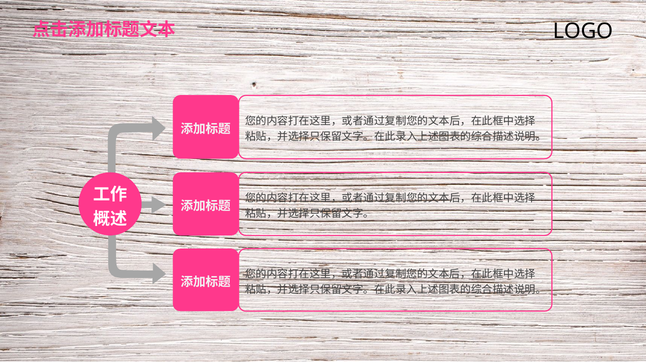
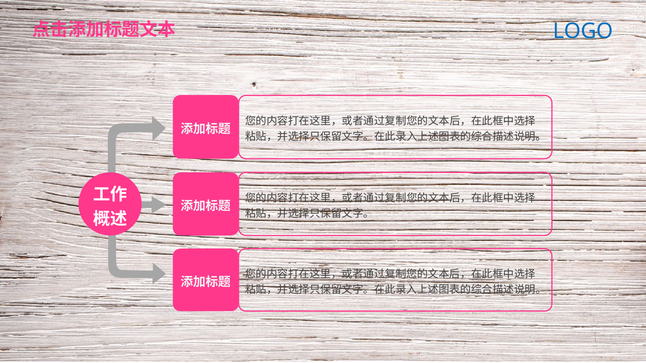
LOGO colour: black -> blue (583, 31)
